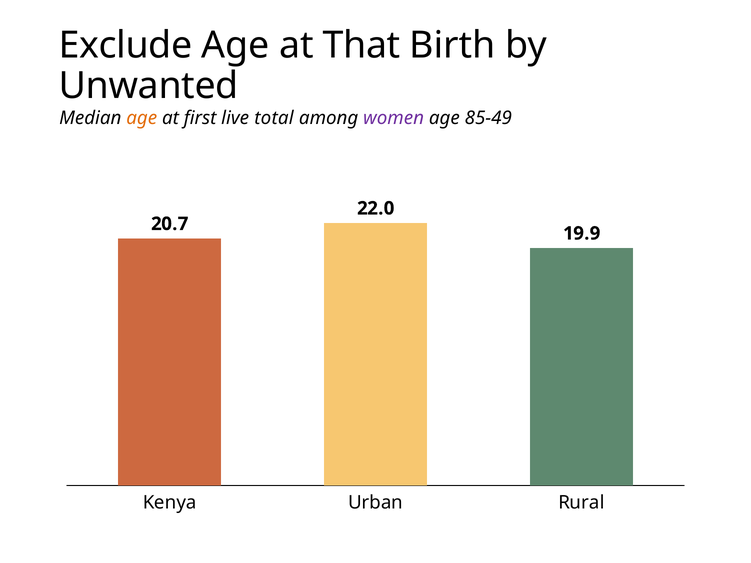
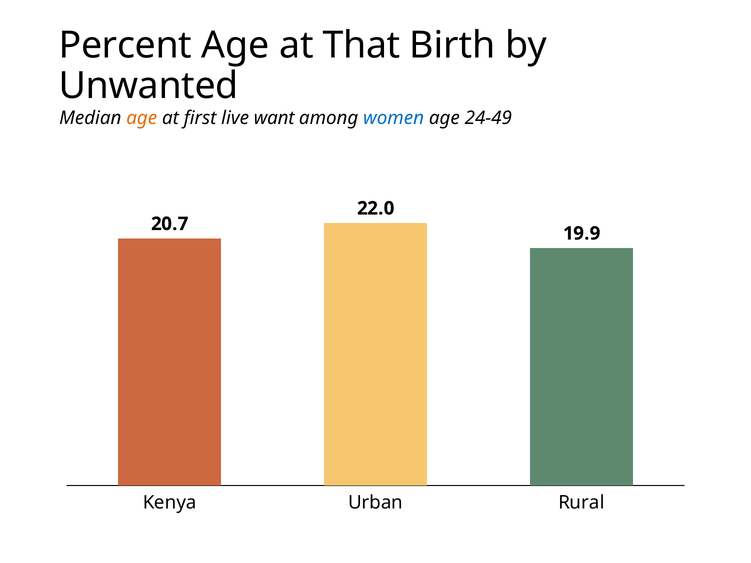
Exclude: Exclude -> Percent (125, 46)
total: total -> want (274, 118)
women colour: purple -> blue (394, 118)
85-49: 85-49 -> 24-49 (488, 118)
